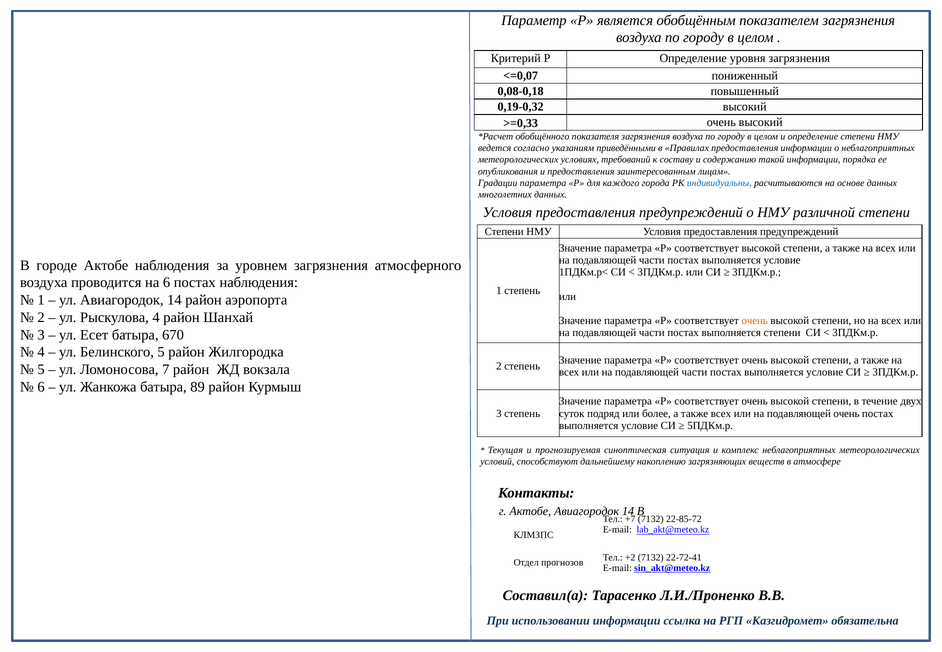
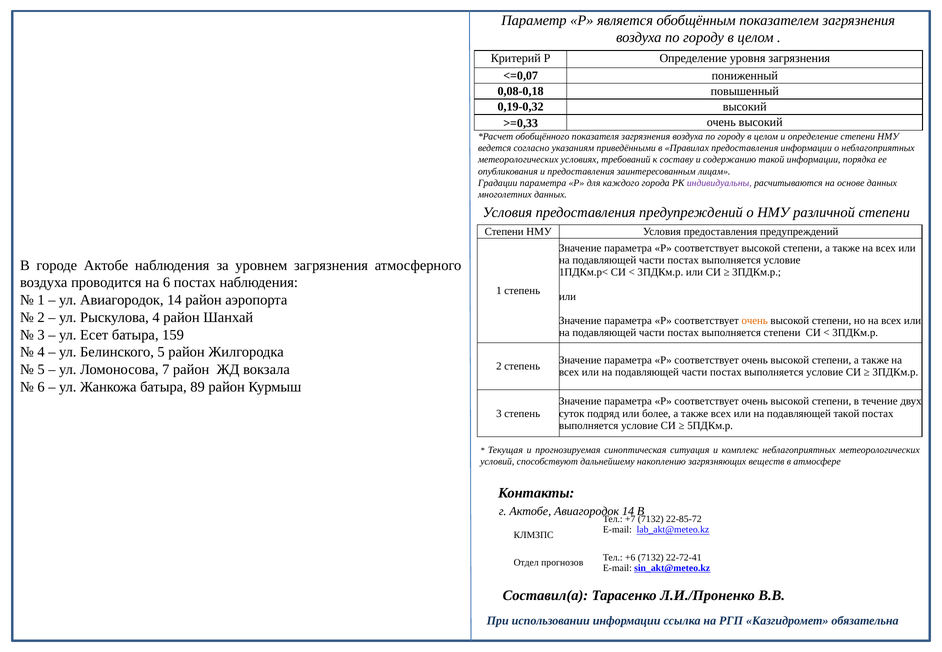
индивидуальны colour: blue -> purple (719, 183)
670: 670 -> 159 (173, 335)
подавляющей очень: очень -> такой (846, 414)
+2: +2 -> +6 (630, 558)
